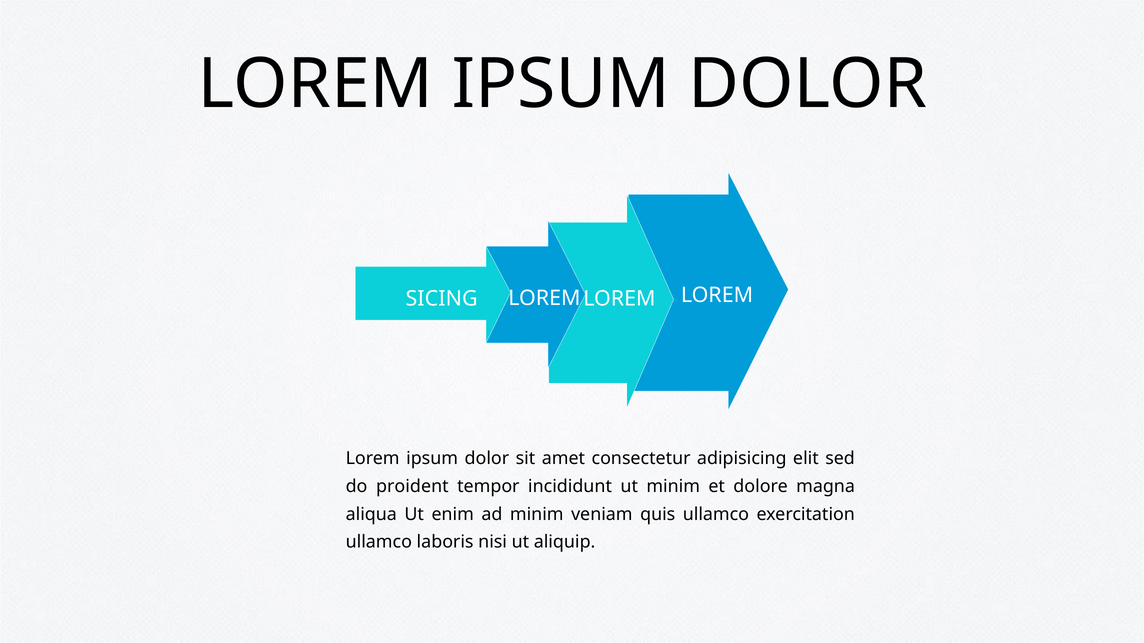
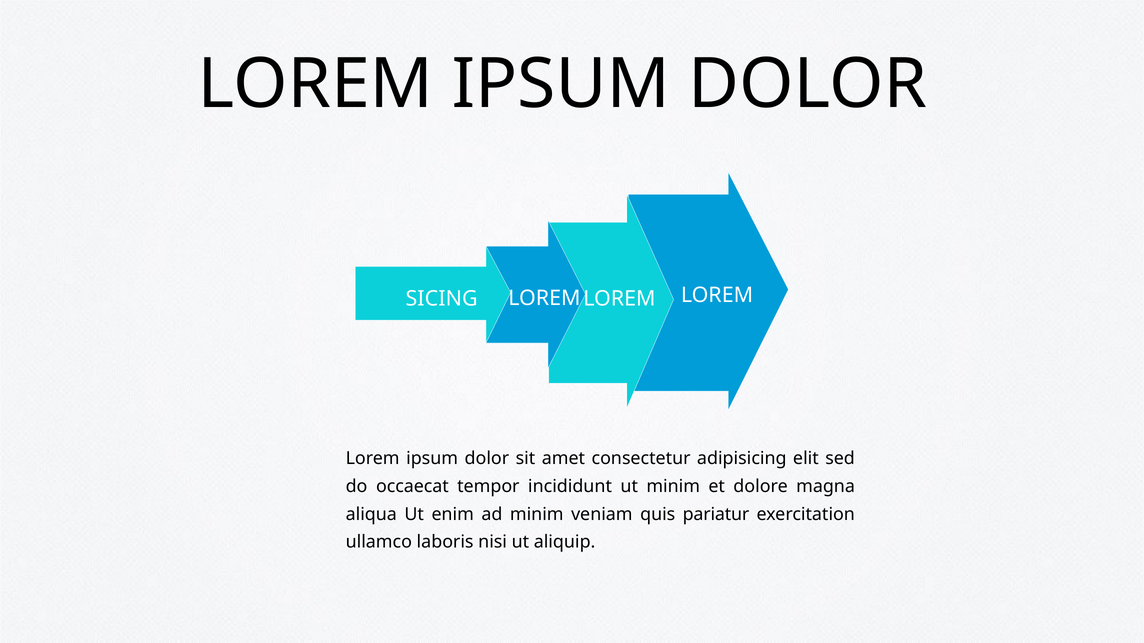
proident: proident -> occaecat (412, 487)
quis ullamco: ullamco -> pariatur (716, 515)
